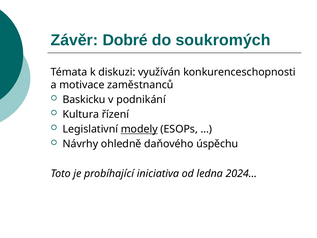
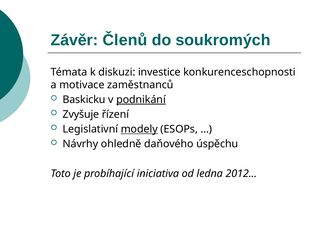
Dobré: Dobré -> Členů (125, 40)
využíván: využíván -> investice (159, 72)
podnikání underline: none -> present (141, 99)
Kultura: Kultura -> Zvyšuje (81, 114)
2024…: 2024… -> 2012… (241, 173)
